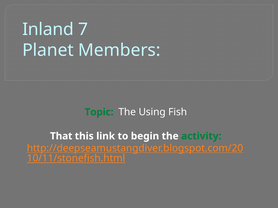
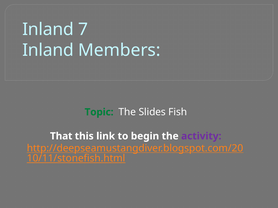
Planet: Planet -> Inland (48, 50)
Using: Using -> Slides (152, 112)
activity colour: green -> purple (201, 136)
